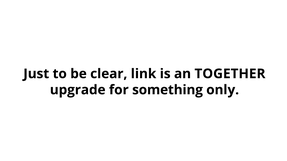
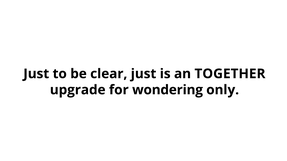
clear link: link -> just (144, 74)
something: something -> wondering (168, 90)
